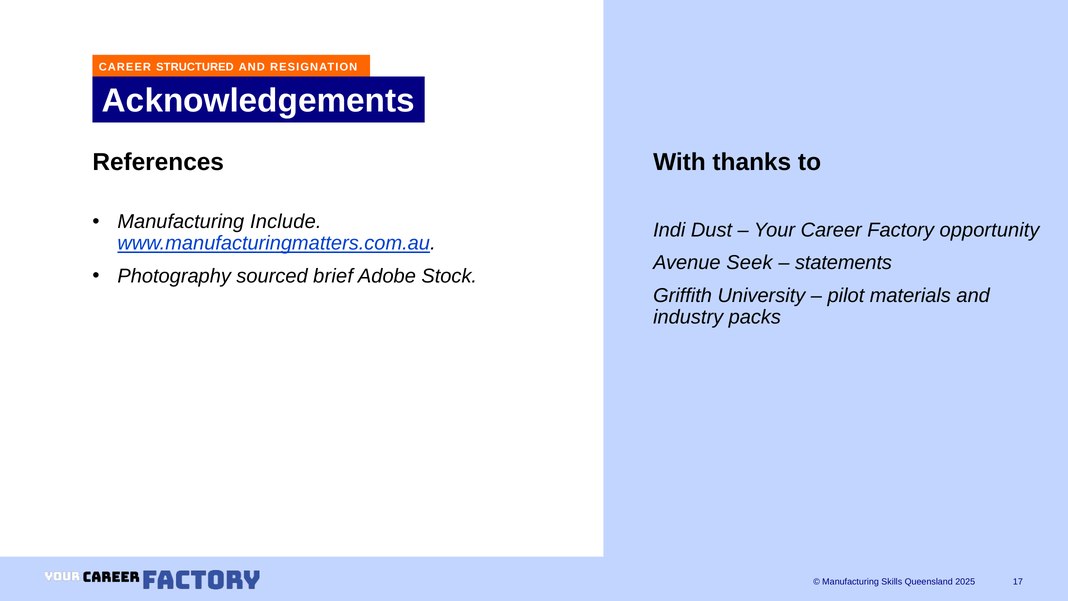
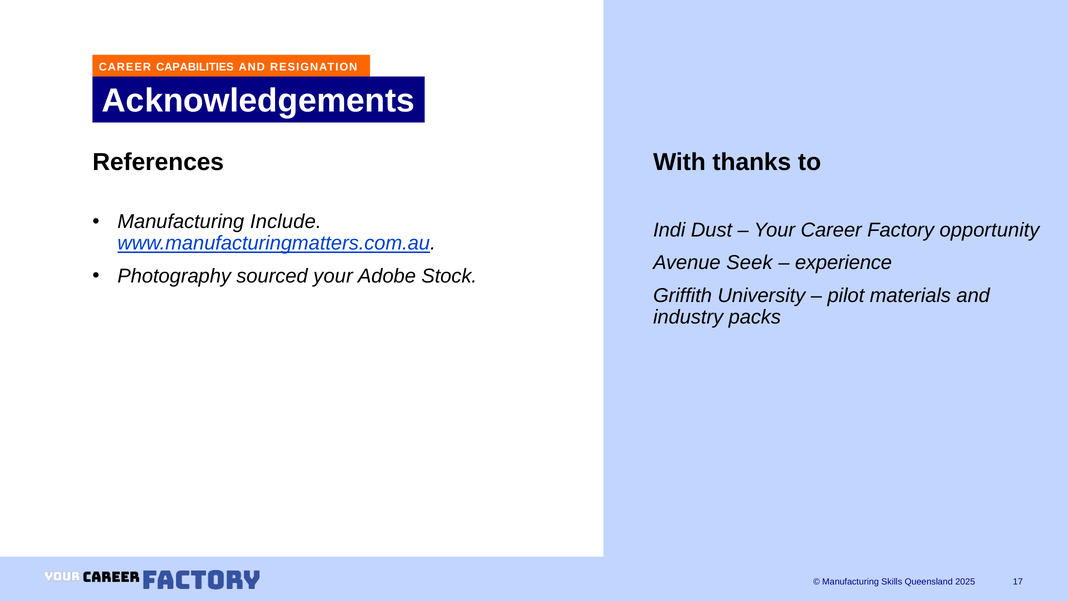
STRUCTURED: STRUCTURED -> CAPABILITIES (195, 67)
statements: statements -> experience (844, 263)
sourced brief: brief -> your (333, 276)
